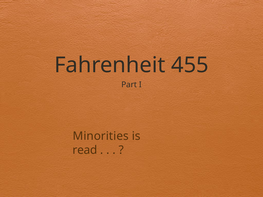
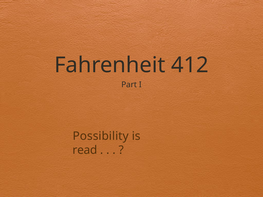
455: 455 -> 412 (190, 65)
Minorities: Minorities -> Possibility (101, 136)
